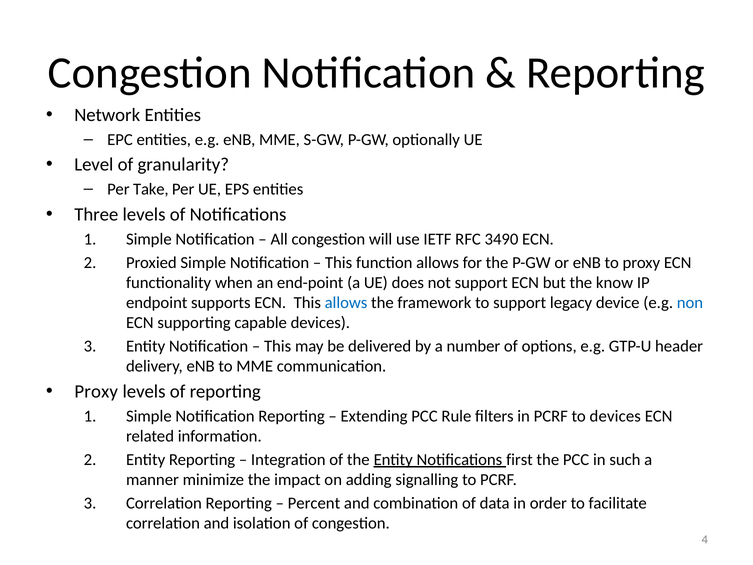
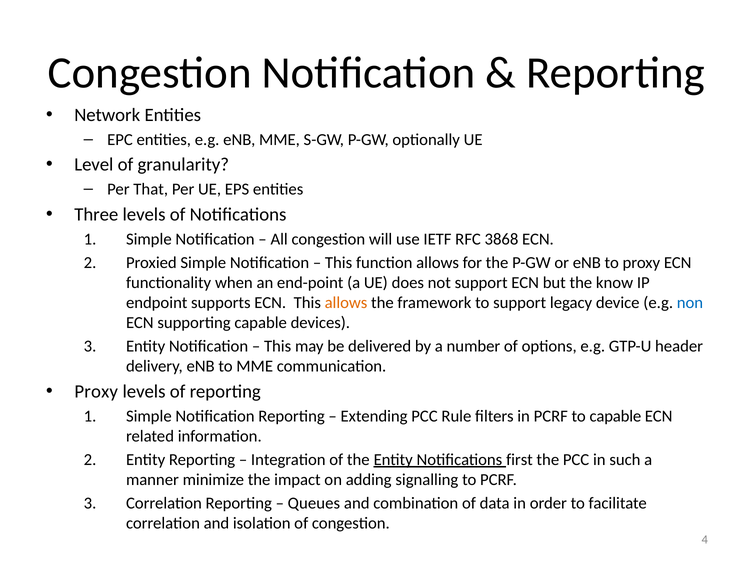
Take: Take -> That (151, 189)
3490: 3490 -> 3868 (501, 239)
allows colour: blue -> orange (346, 303)
to devices: devices -> capable (615, 416)
Percent: Percent -> Queues (314, 503)
